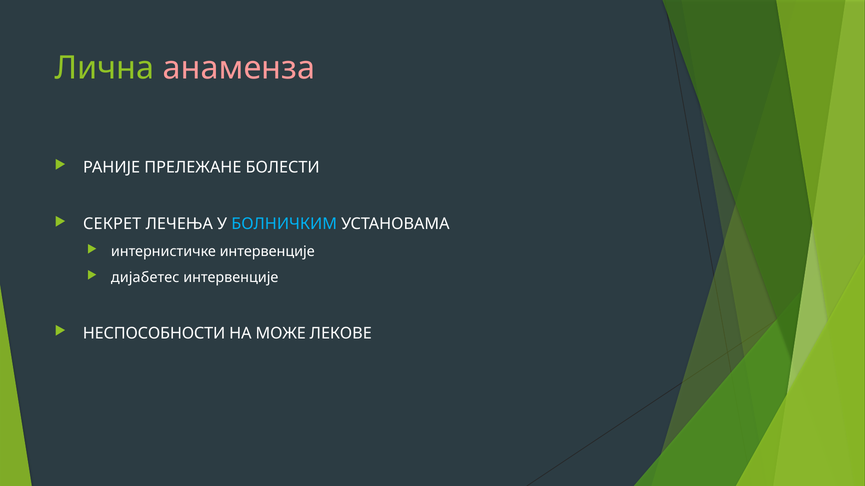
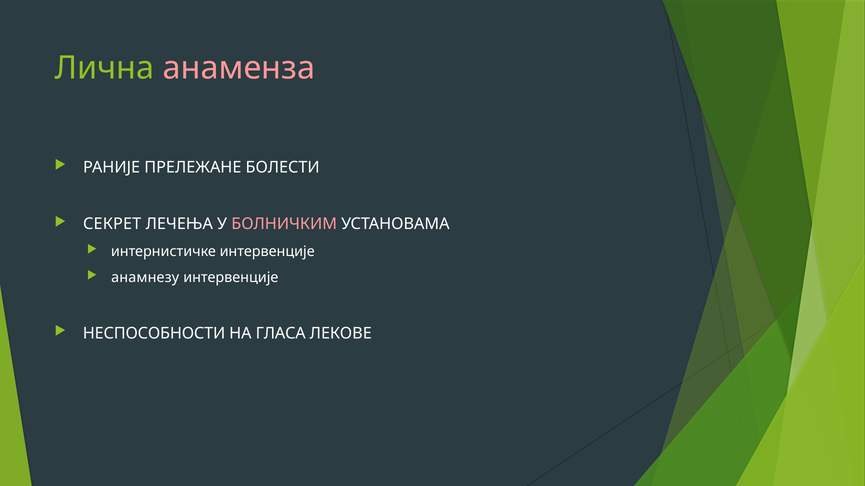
БОЛНИЧКИМ colour: light blue -> pink (284, 224)
дијабетес: дијабетес -> анамнезу (145, 278)
МОЖЕ: МОЖЕ -> ГЛАСА (281, 334)
